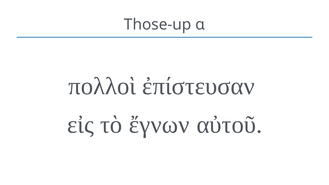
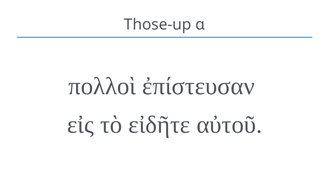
ἔγνων: ἔγνων -> εἰδῆτε (159, 125)
